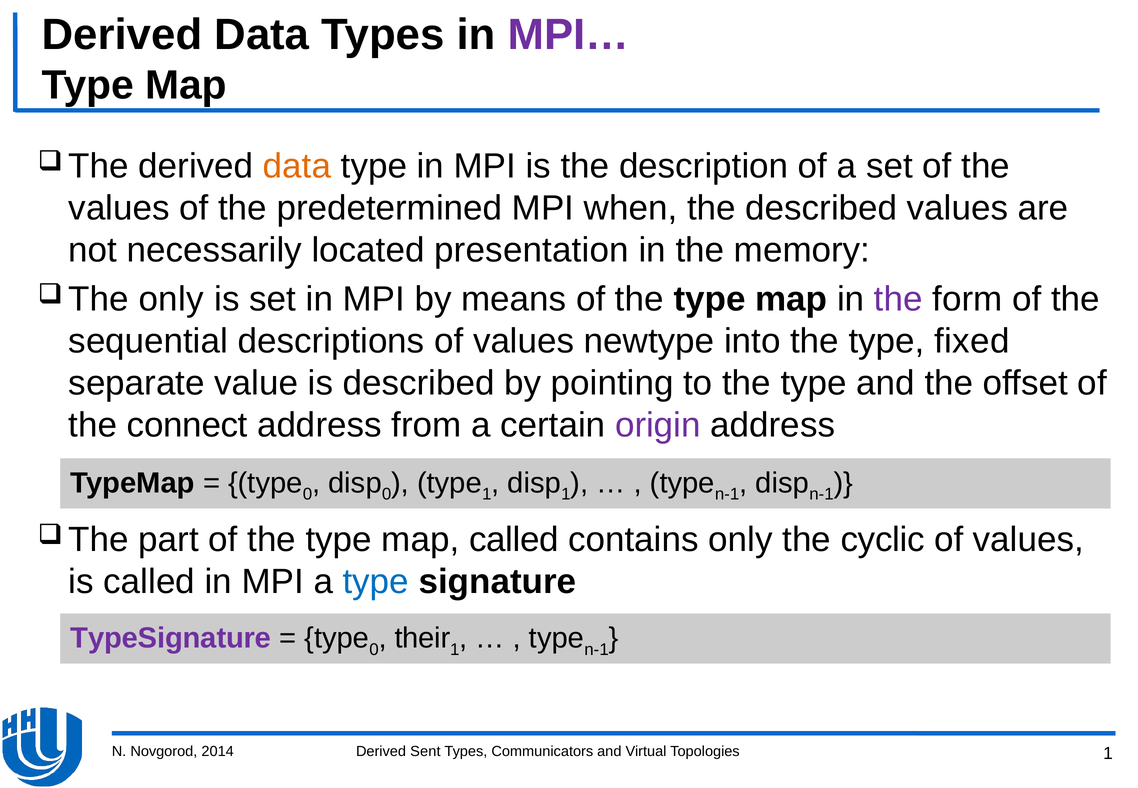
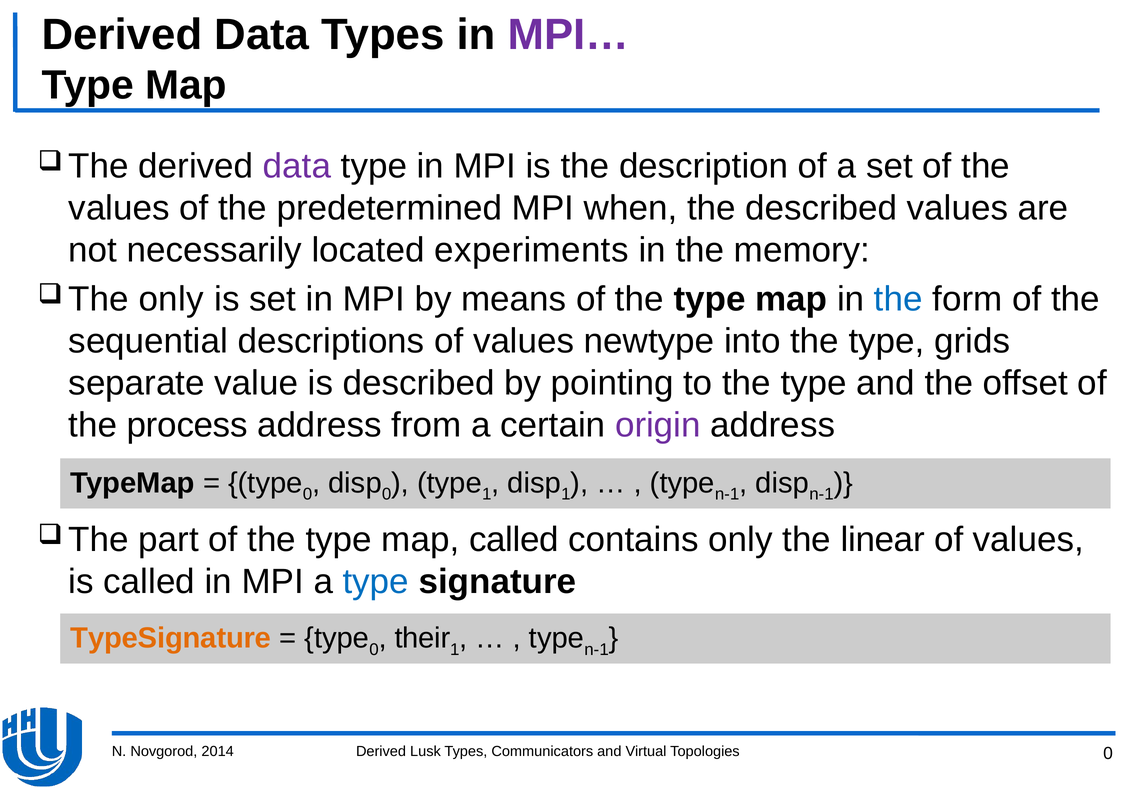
data colour: orange -> purple (297, 166)
presentation: presentation -> experiments (531, 250)
the colour: purple -> blue (898, 299)
fixed: fixed -> grids (972, 341)
connect: connect -> process (187, 425)
cyclic: cyclic -> linear (883, 540)
TypeSignature colour: purple -> orange (171, 638)
Sent: Sent -> Lusk (425, 751)
2014 1: 1 -> 0 (1108, 753)
